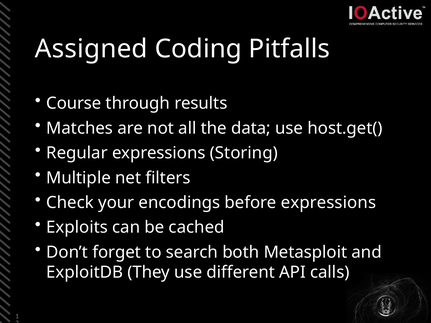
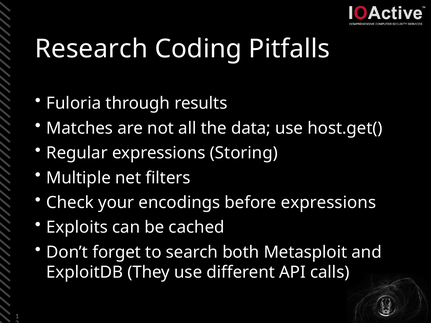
Assigned: Assigned -> Research (91, 49)
Course: Course -> Fuloria (74, 103)
